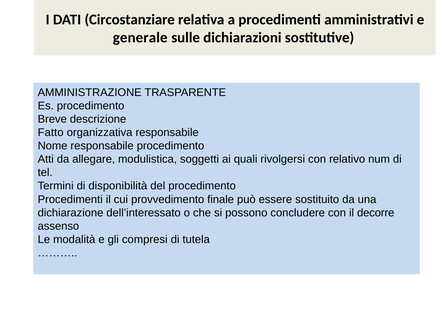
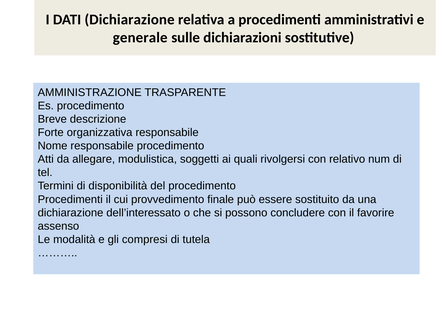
DATI Circostanziare: Circostanziare -> Dichiarazione (130, 20)
Fatto: Fatto -> Forte (51, 133)
decorre: decorre -> favorire (376, 213)
